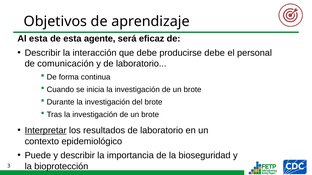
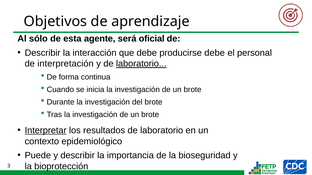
Al esta: esta -> sólo (38, 39)
eficaz: eficaz -> oficial (152, 39)
comunicación: comunicación -> interpretación (66, 64)
laboratorio underline: none -> present (141, 64)
